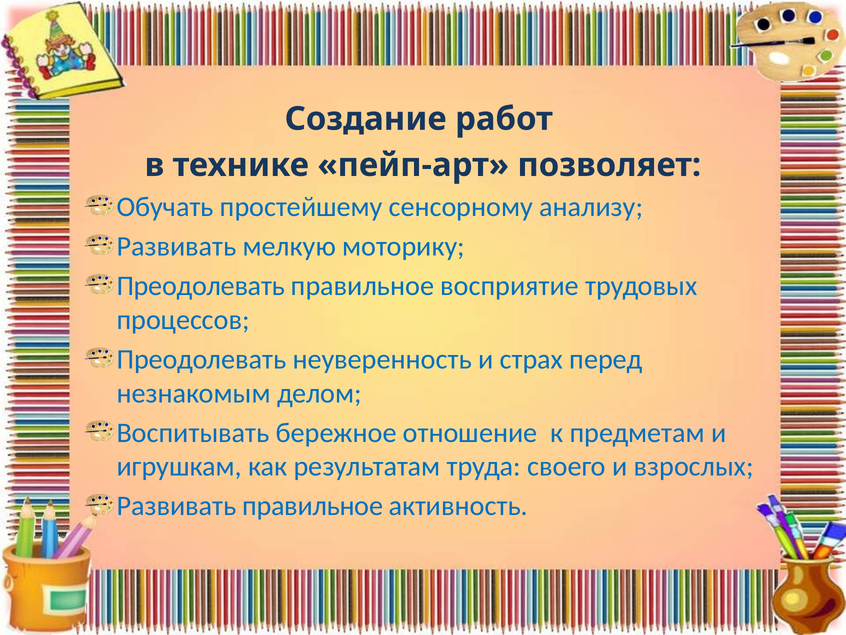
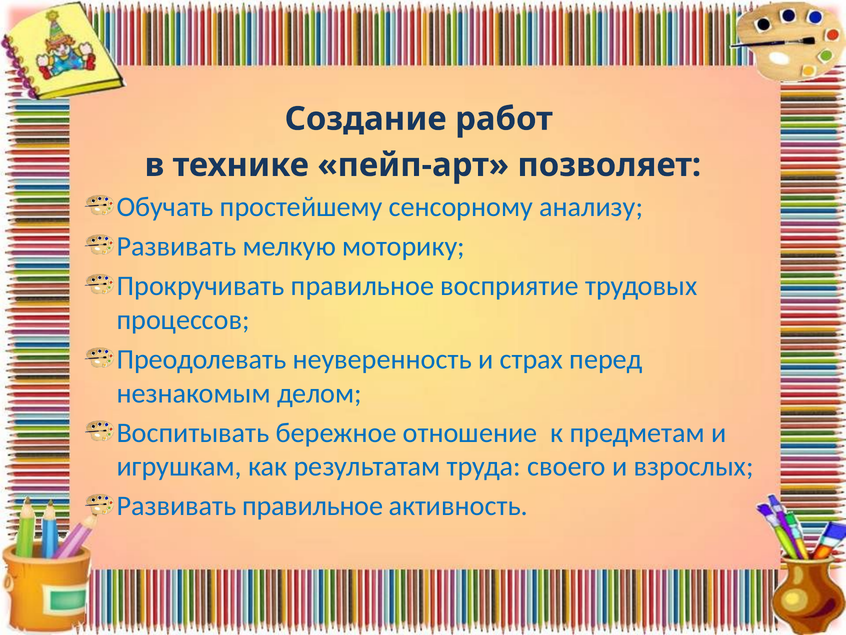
Преодолевать: Преодолевать -> Прокручивать (201, 286)
